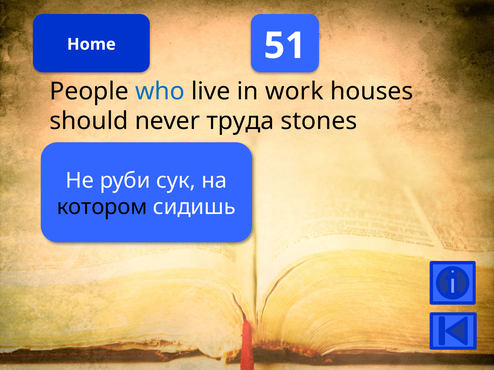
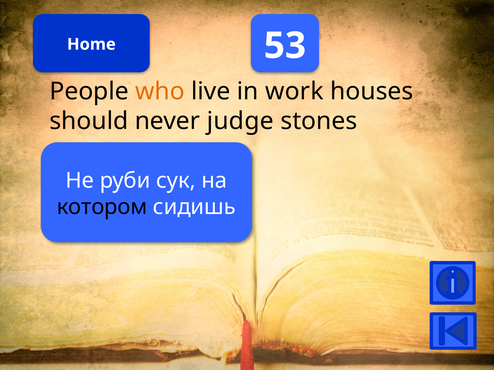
51: 51 -> 53 (285, 46)
who colour: blue -> orange (160, 91)
труда: труда -> judge (240, 121)
